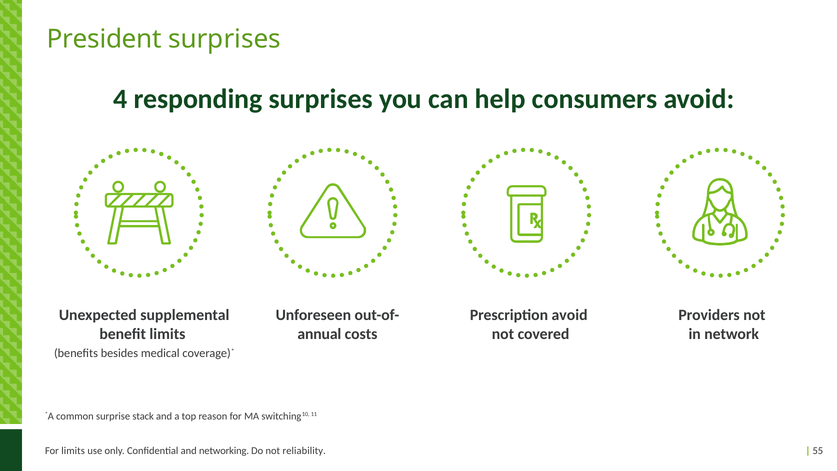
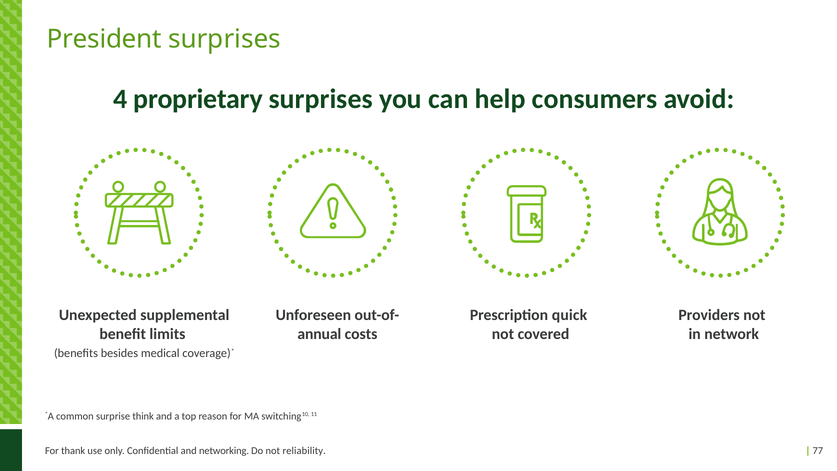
responding: responding -> proprietary (198, 99)
Prescription avoid: avoid -> quick (570, 315)
stack: stack -> think (143, 416)
For limits: limits -> thank (73, 450)
55: 55 -> 77 (818, 451)
